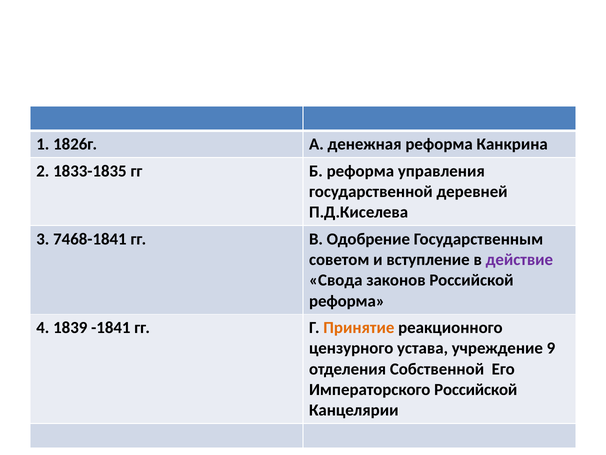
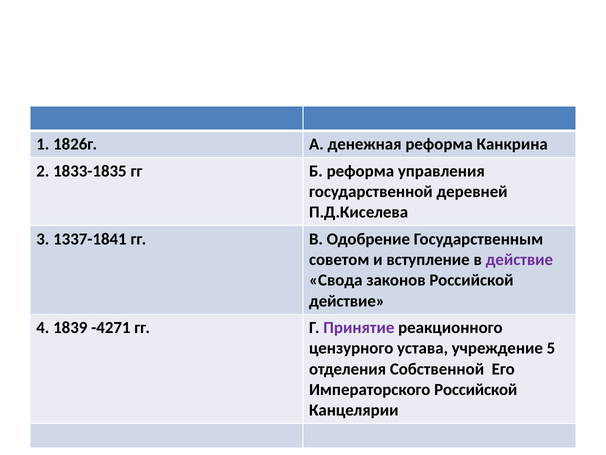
7468-1841: 7468-1841 -> 1337-1841 (90, 239)
реформа: реформа -> действие (347, 301)
-1841: -1841 -> -4271 (111, 327)
Принятие colour: orange -> purple (359, 327)
9: 9 -> 5 (551, 348)
